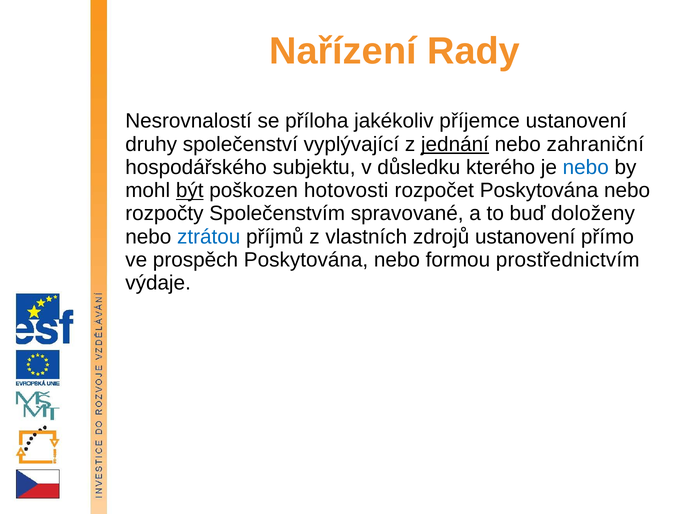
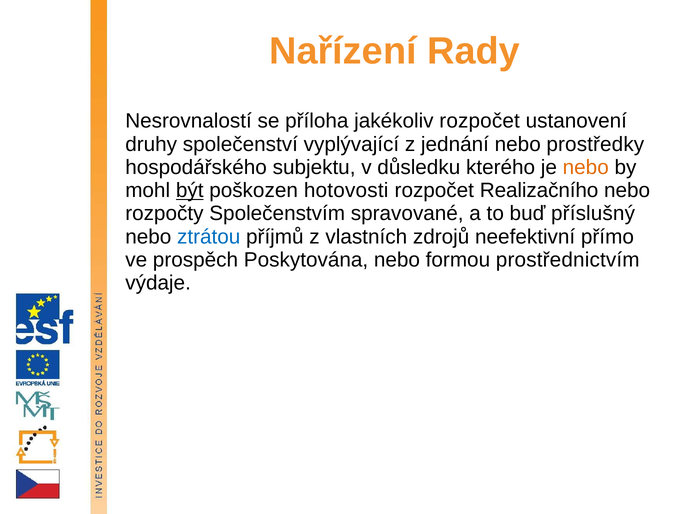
jakékoliv příjemce: příjemce -> rozpočet (480, 121)
jednání underline: present -> none (455, 144)
zahraniční: zahraniční -> prostředky (595, 144)
nebo colour: blue -> orange (586, 167)
rozpočet Poskytována: Poskytována -> Realizačního (539, 190)
doloženy: doloženy -> příslušný (593, 214)
zdrojů ustanovení: ustanovení -> neefektivní (525, 237)
